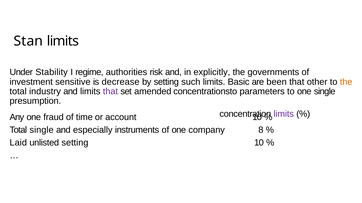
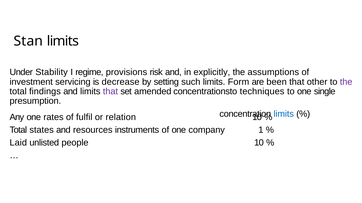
authorities: authorities -> provisions (126, 72)
governments: governments -> assumptions (273, 72)
sensitive: sensitive -> servicing (73, 82)
Basic: Basic -> Form (238, 82)
the colour: orange -> purple (346, 82)
industry: industry -> findings (45, 92)
parameters: parameters -> techniques (262, 92)
limits colour: purple -> blue (284, 114)
fraud: fraud -> rates (54, 118)
time: time -> fulfil (84, 118)
account: account -> relation (121, 118)
Total single: single -> states (42, 130)
especially: especially -> resources (93, 130)
8: 8 -> 1 (261, 130)
unlisted setting: setting -> people (75, 143)
